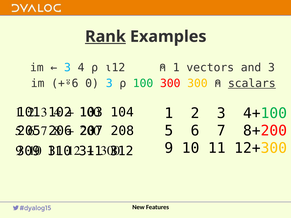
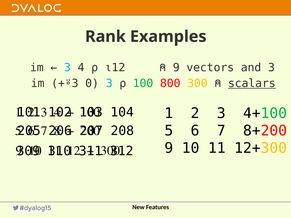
Rank underline: present -> none (105, 37)
1: 1 -> 9 (176, 68)
+⍤6: +⍤6 -> +⍤3 (65, 84)
100 300: 300 -> 800 (170, 84)
